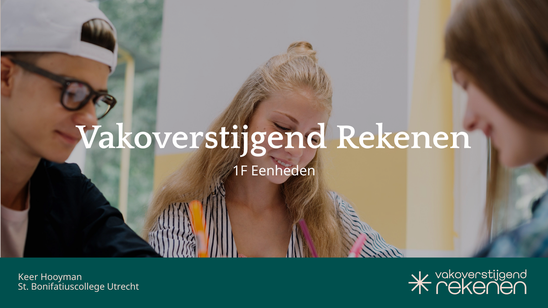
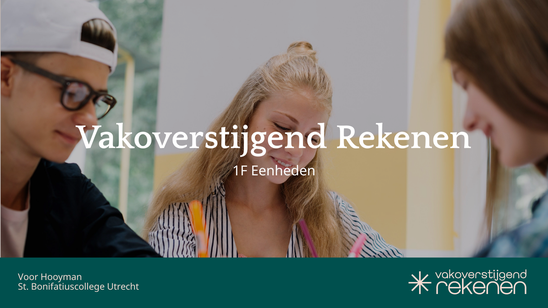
Keer: Keer -> Voor (28, 277)
